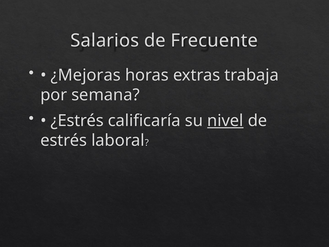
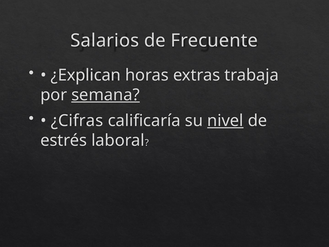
¿Mejoras: ¿Mejoras -> ¿Explican (86, 75)
semana underline: none -> present (105, 95)
¿Estrés: ¿Estrés -> ¿Cifras (77, 121)
